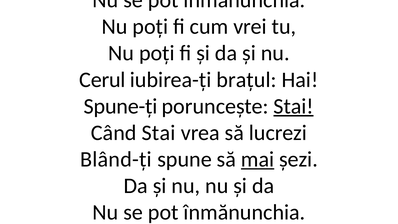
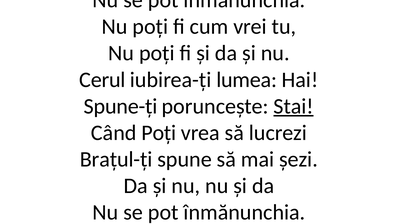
brațul: brațul -> lumea (247, 80)
Când Stai: Stai -> Poți (159, 133)
Blând-ți: Blând-ți -> Brațul-ți (116, 159)
mai underline: present -> none (258, 159)
